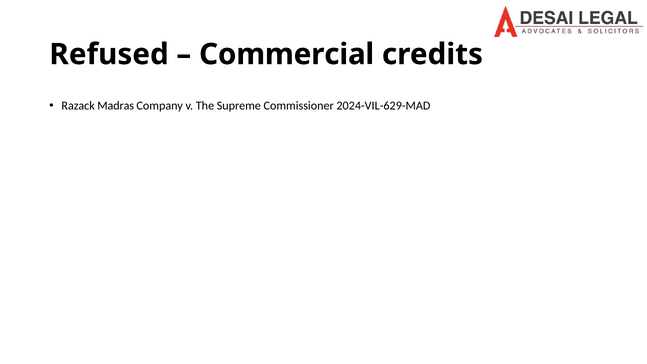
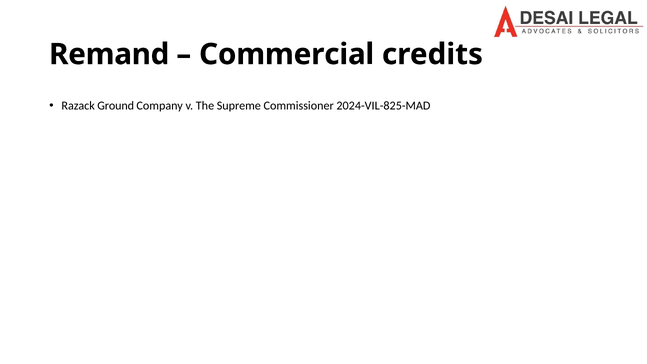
Refused: Refused -> Remand (109, 54)
Madras: Madras -> Ground (116, 106)
2024-VIL-629-MAD: 2024-VIL-629-MAD -> 2024-VIL-825-MAD (383, 106)
